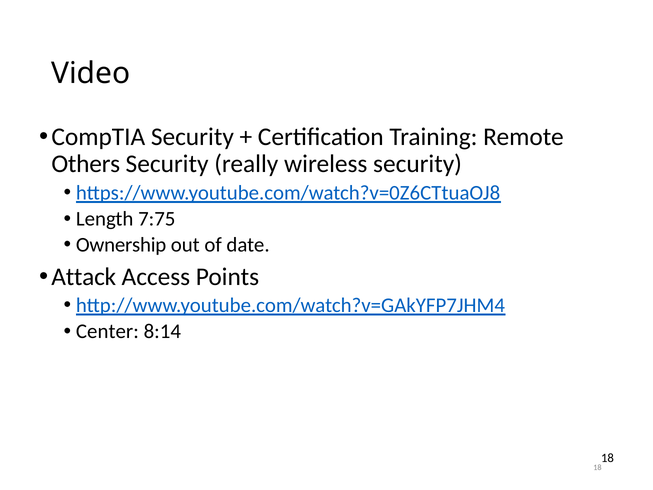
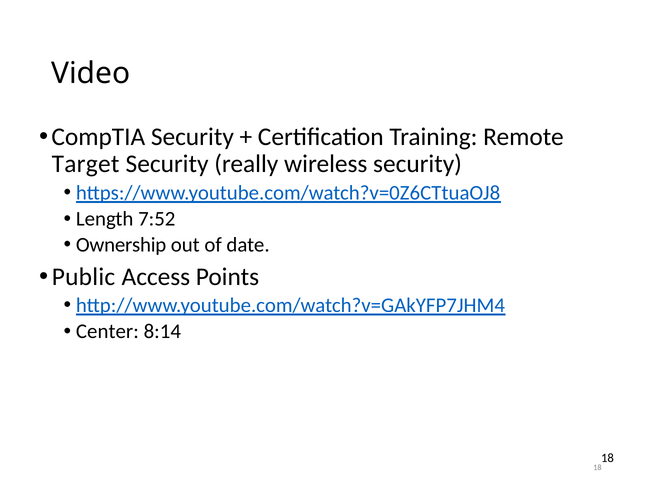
Others: Others -> Target (86, 164)
7:75: 7:75 -> 7:52 (157, 219)
Attack: Attack -> Public (83, 276)
